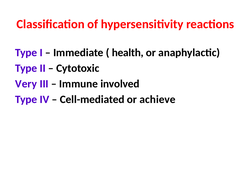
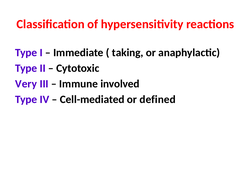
health: health -> taking (128, 53)
achieve: achieve -> defined (158, 100)
